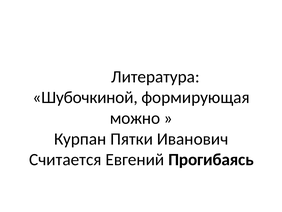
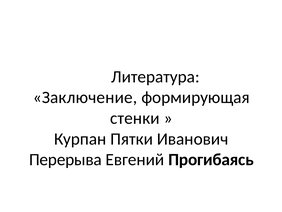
Шубочкиной: Шубочкиной -> Заключение (85, 97)
можно: можно -> стенки (135, 118)
Считается: Считается -> Перерыва (65, 159)
